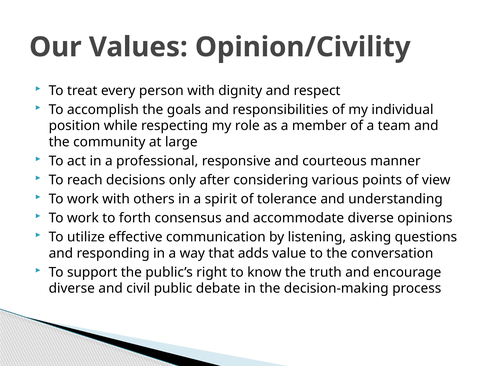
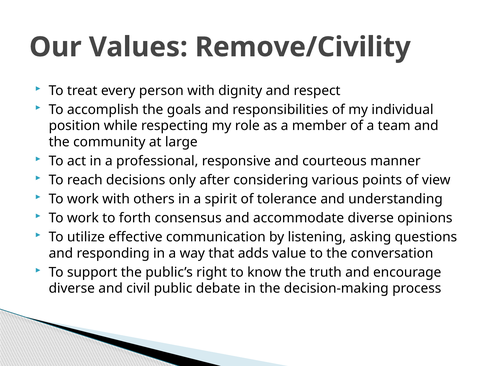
Opinion/Civility: Opinion/Civility -> Remove/Civility (303, 47)
